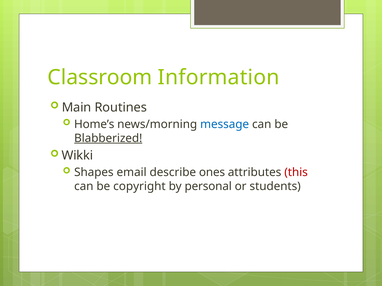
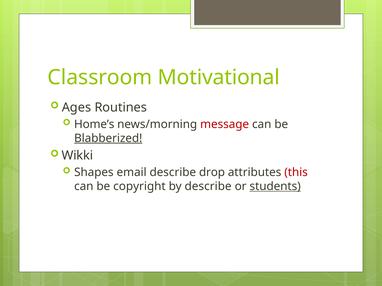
Information: Information -> Motivational (219, 78)
Main: Main -> Ages (76, 108)
message colour: blue -> red (225, 124)
ones: ones -> drop (212, 173)
by personal: personal -> describe (208, 187)
students underline: none -> present (275, 187)
